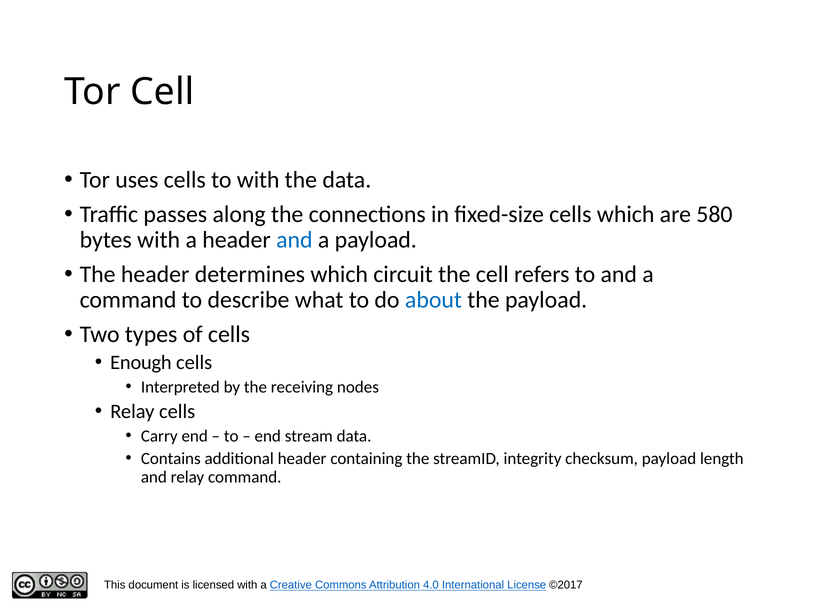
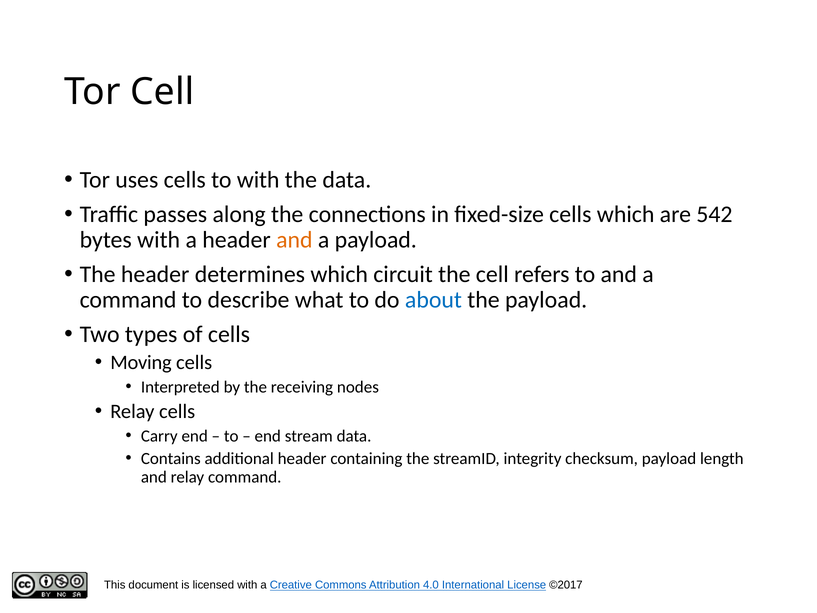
580: 580 -> 542 (714, 214)
and colour: blue -> orange (294, 240)
Enough: Enough -> Moving (141, 362)
